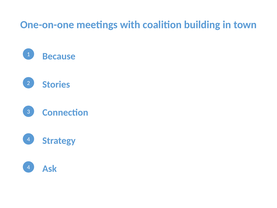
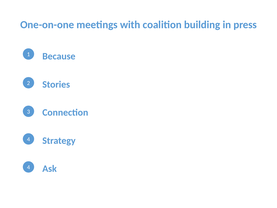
town: town -> press (245, 25)
